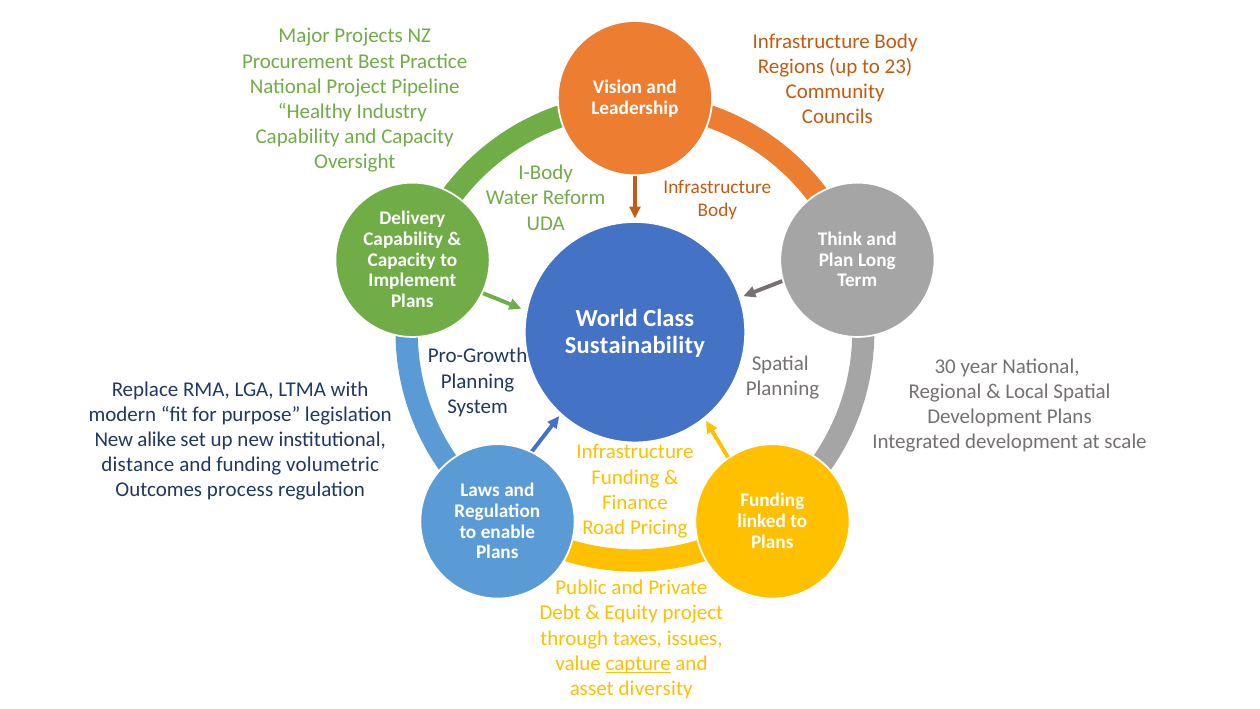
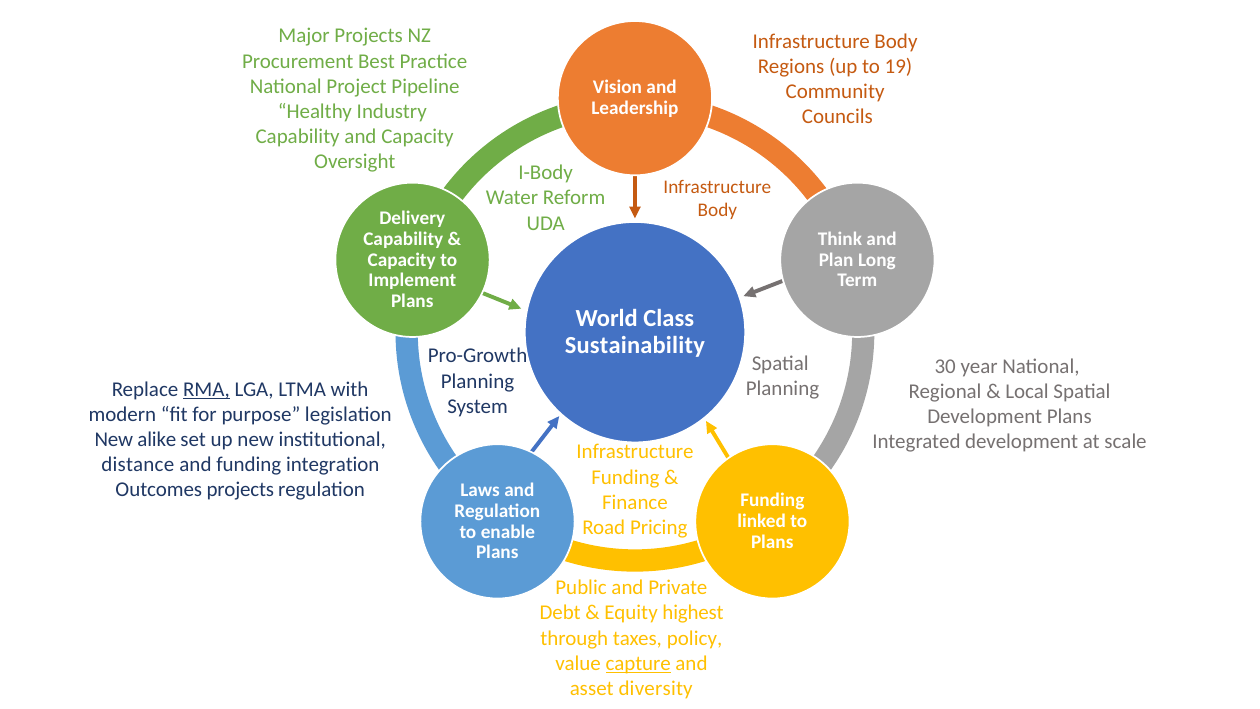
23: 23 -> 19 (899, 67)
RMA underline: none -> present (206, 389)
volumetric: volumetric -> integration (333, 465)
Outcomes process: process -> projects (240, 490)
Equity project: project -> highest (693, 613)
issues: issues -> policy (695, 638)
